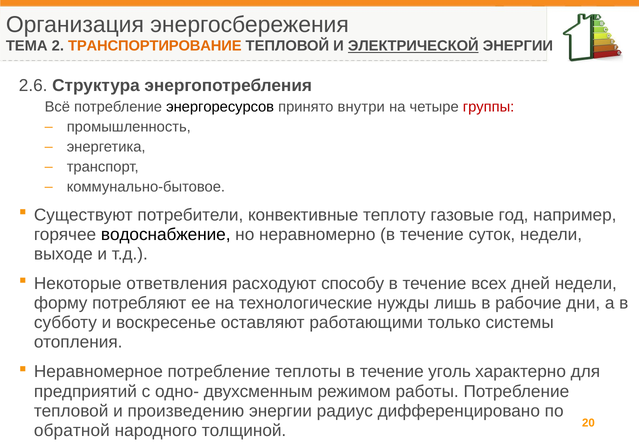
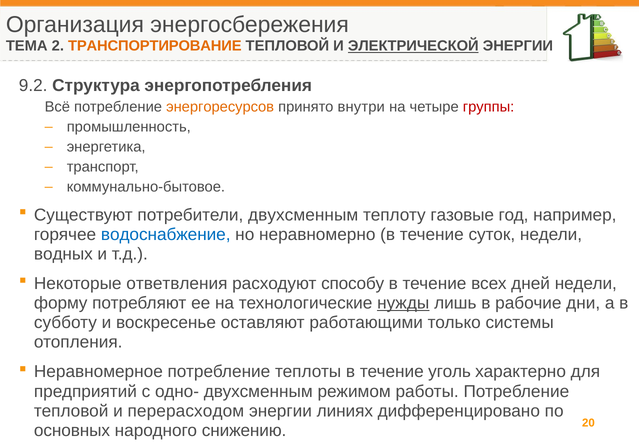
2.6: 2.6 -> 9.2 (33, 86)
энергоресурсов colour: black -> orange (220, 107)
потребители конвективные: конвективные -> двухсменным (303, 215)
водоснабжение colour: black -> blue (166, 235)
выходе: выходе -> водных (63, 254)
нужды underline: none -> present (403, 303)
произведению: произведению -> перерасходом (186, 411)
радиус: радиус -> линиях (345, 411)
обратной: обратной -> основных (72, 431)
толщиной: толщиной -> снижению (244, 431)
